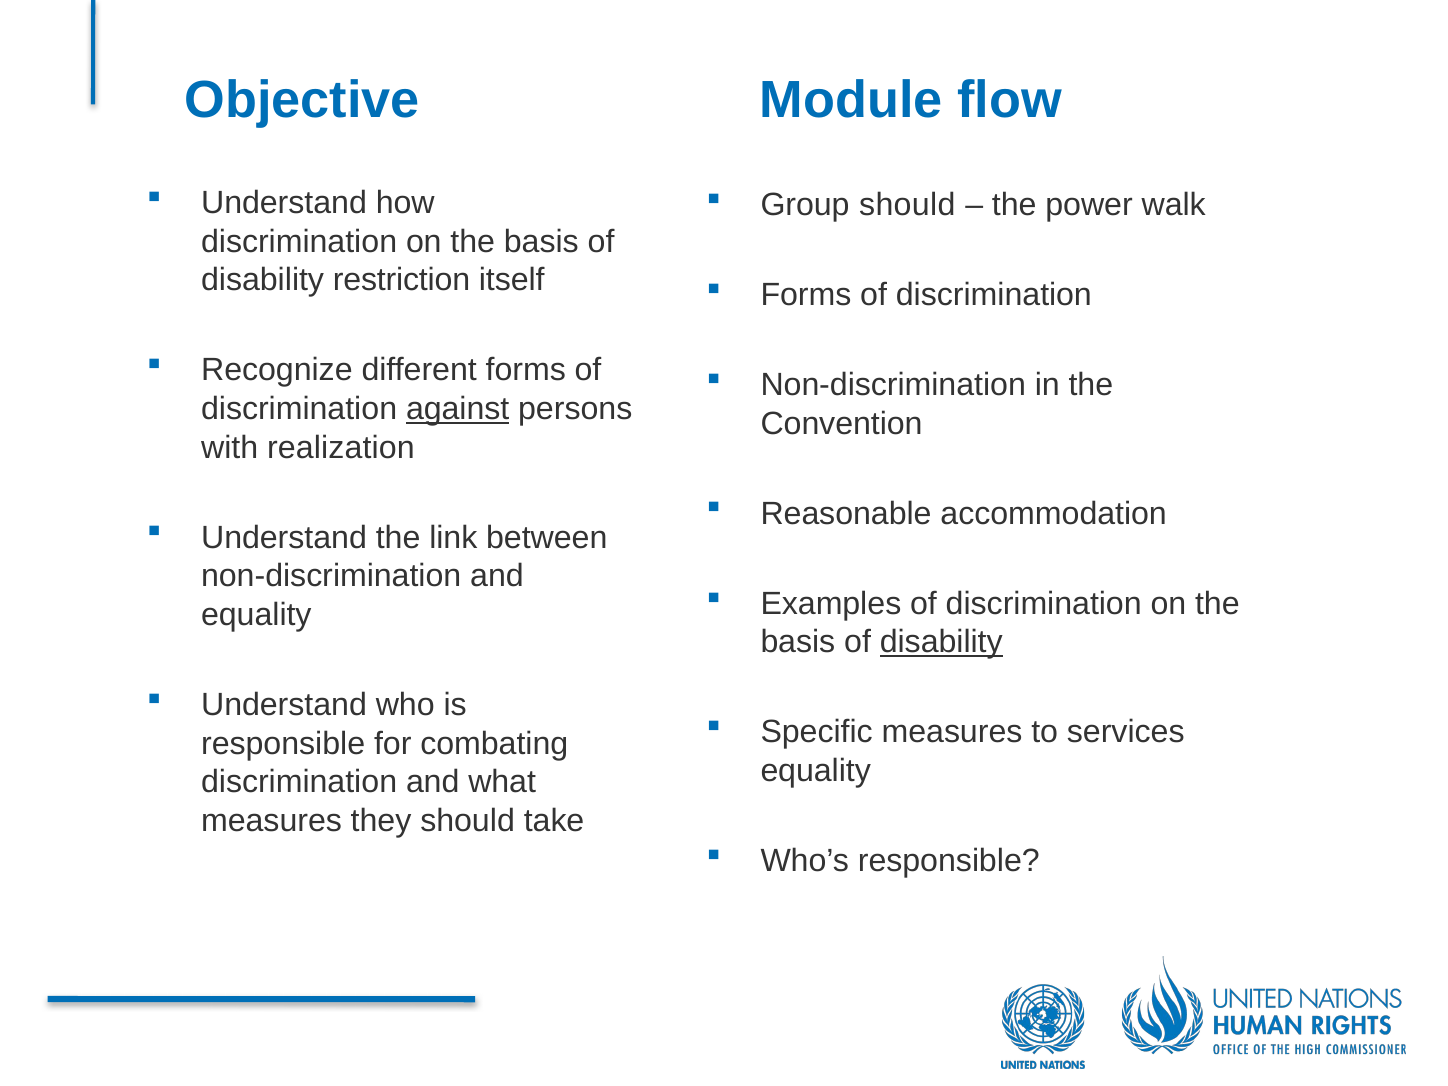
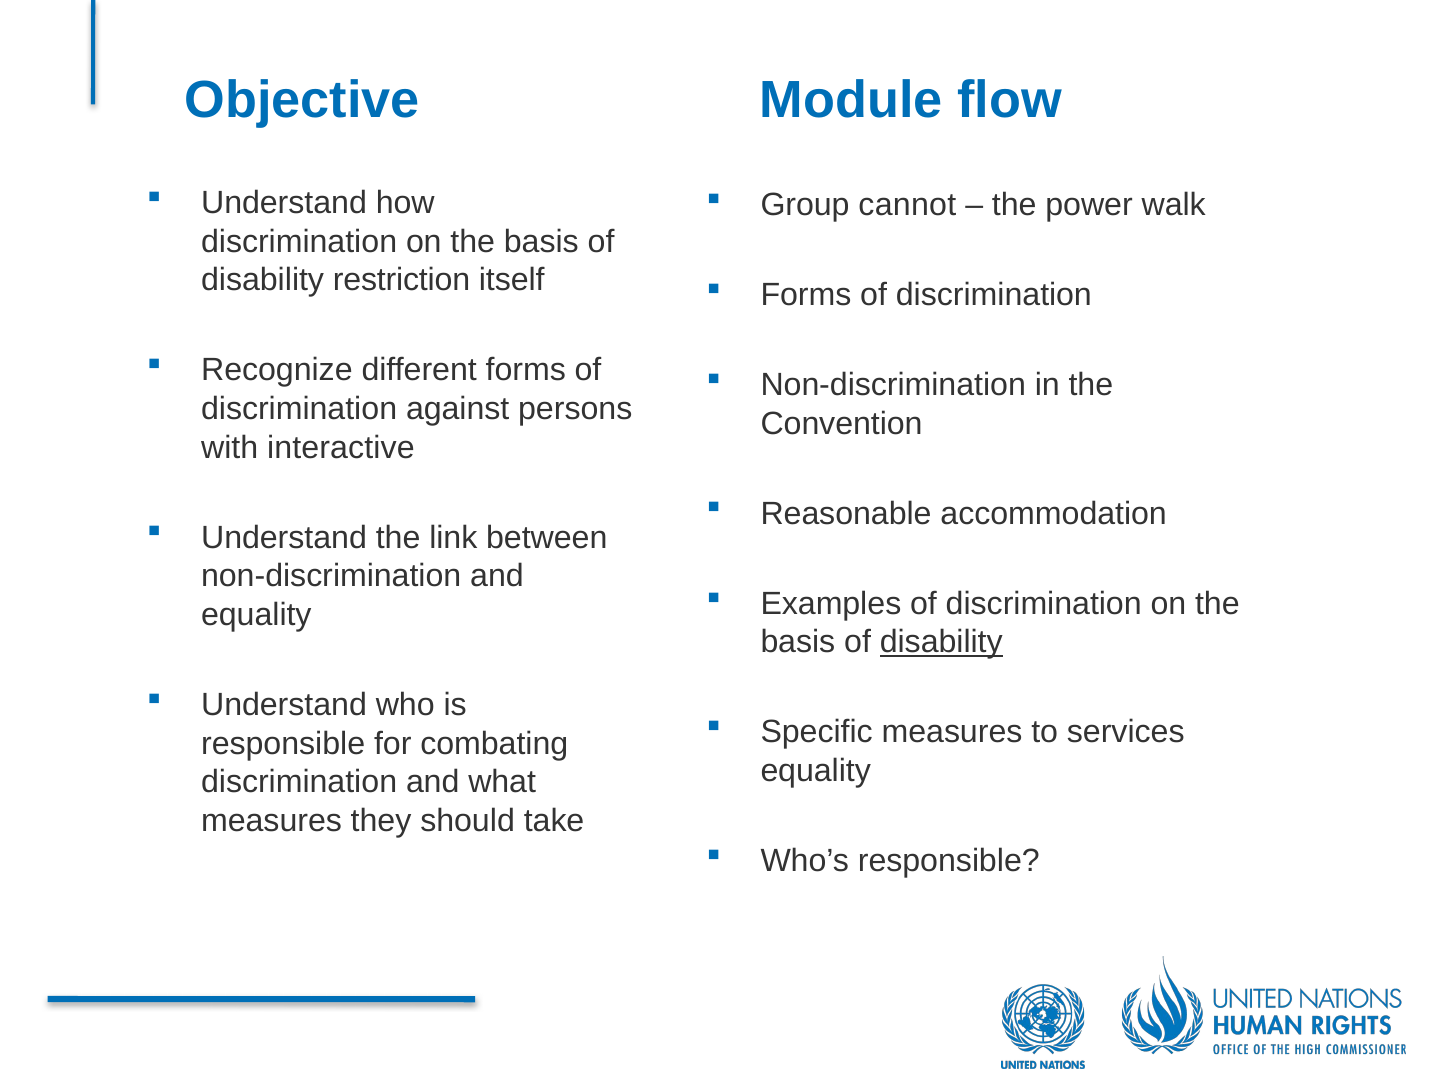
Group should: should -> cannot (907, 205)
against underline: present -> none (458, 409)
realization: realization -> interactive (341, 448)
